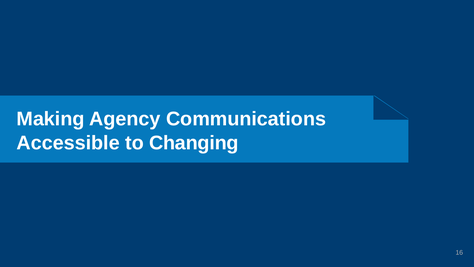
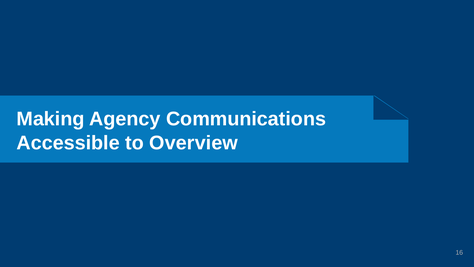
Changing: Changing -> Overview (194, 143)
